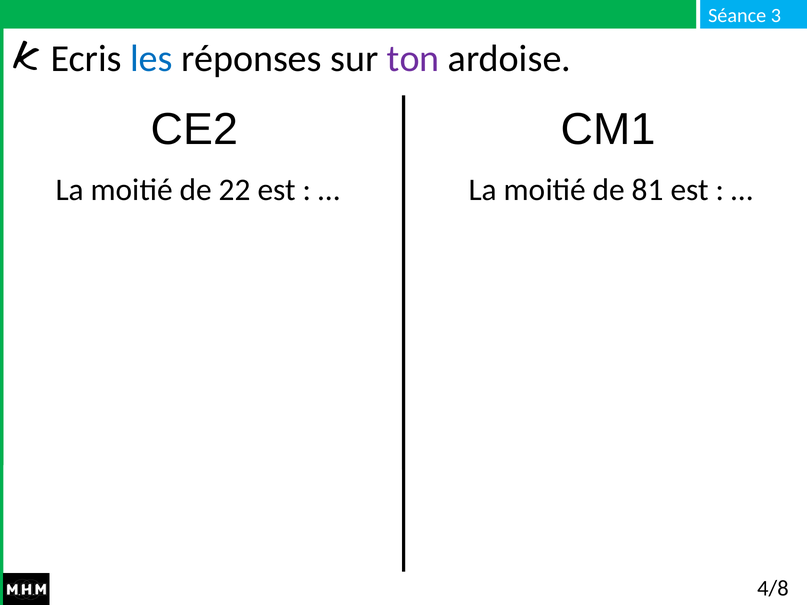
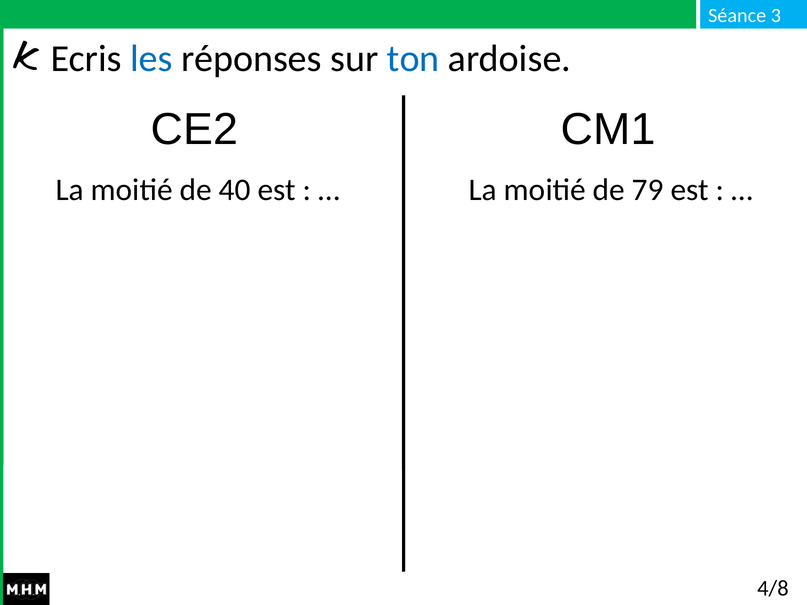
ton colour: purple -> blue (413, 59)
22: 22 -> 40 (235, 190)
81: 81 -> 79 (648, 190)
